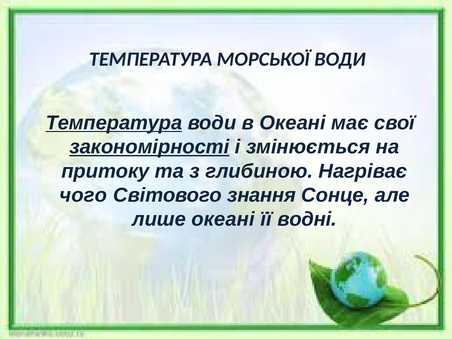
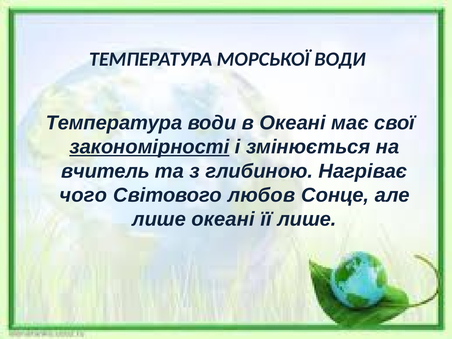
Температура underline: present -> none (114, 123)
притоку: притоку -> вчитель (105, 171)
знання: знання -> любов (261, 195)
її водні: водні -> лише (307, 219)
